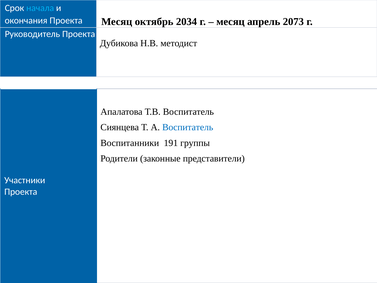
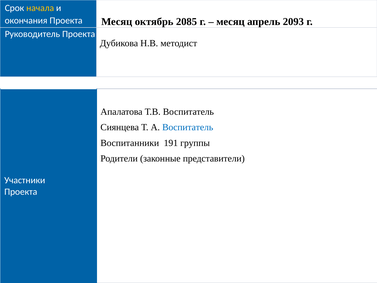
начала colour: light blue -> yellow (40, 8)
2034: 2034 -> 2085 (186, 22)
2073: 2073 -> 2093 (293, 22)
